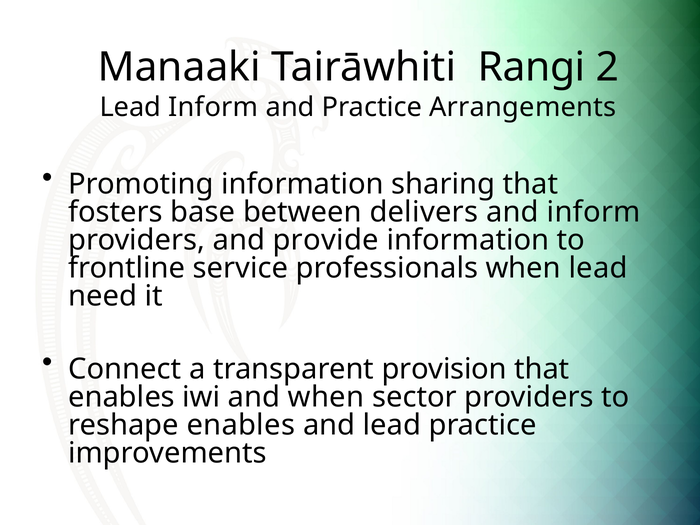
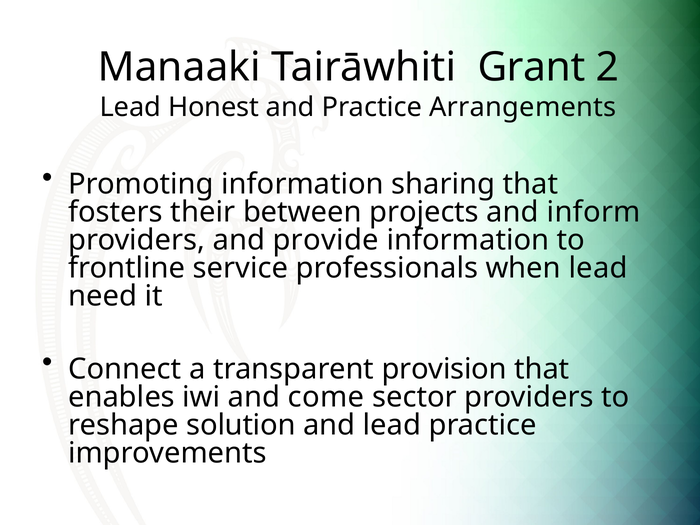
Rangi: Rangi -> Grant (531, 67)
Lead Inform: Inform -> Honest (214, 107)
base: base -> their (203, 212)
delivers: delivers -> projects (424, 212)
and when: when -> come (326, 397)
reshape enables: enables -> solution (241, 425)
